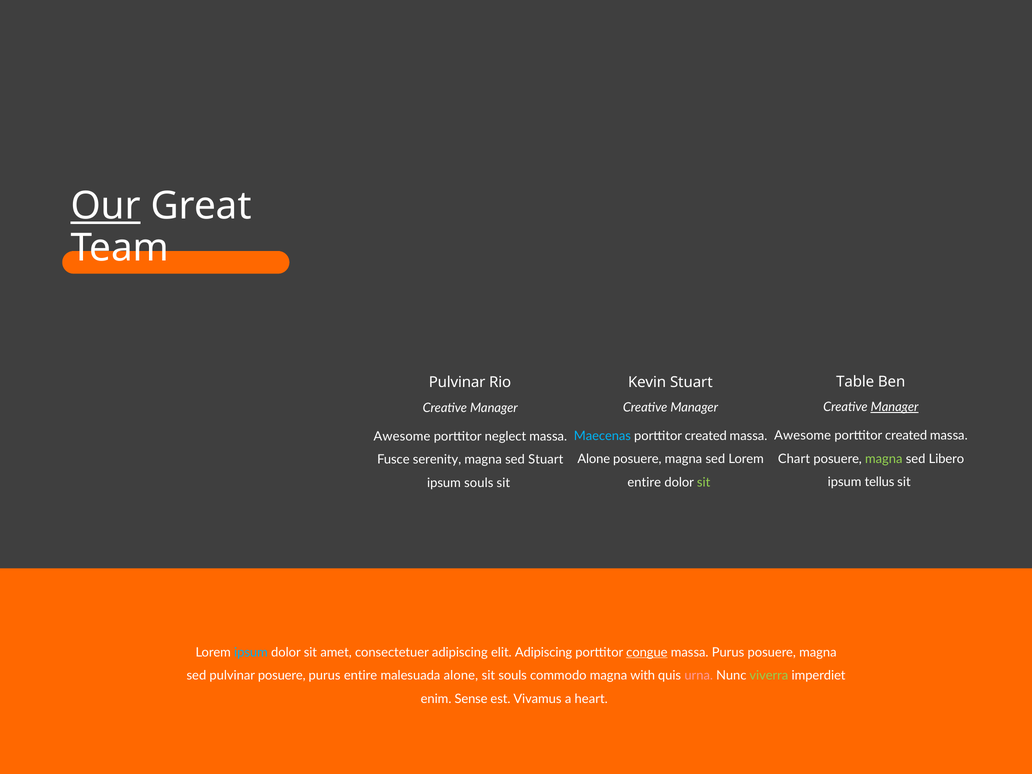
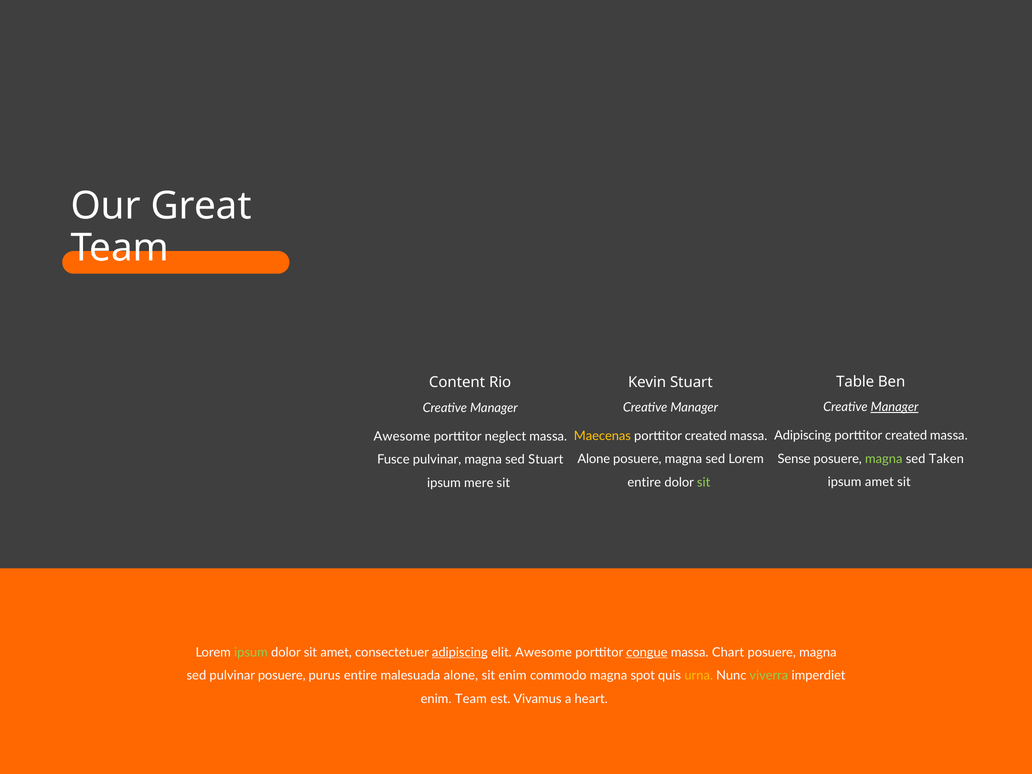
Our underline: present -> none (106, 206)
Pulvinar: Pulvinar -> Content (457, 382)
Awesome: Awesome -> Adipiscing (803, 436)
Maecenas colour: light blue -> yellow (602, 436)
Chart: Chart -> Sense (794, 459)
Libero: Libero -> Taken (946, 459)
Fusce serenity: serenity -> pulvinar (437, 460)
ipsum tellus: tellus -> amet (879, 482)
ipsum souls: souls -> mere (479, 483)
ipsum colour: light blue -> light green (251, 652)
adipiscing underline: none -> present (460, 652)
elit Adipiscing: Adipiscing -> Awesome (543, 652)
massa Purus: Purus -> Chart (728, 652)
sit souls: souls -> enim (513, 676)
with: with -> spot (643, 676)
urna colour: pink -> yellow (699, 676)
enim Sense: Sense -> Team (471, 699)
